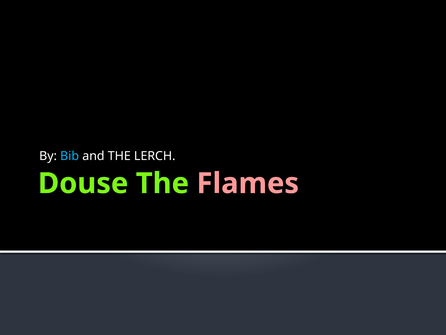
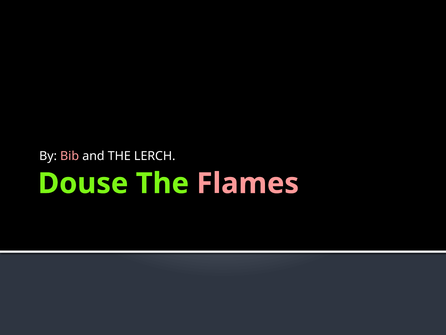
Bib colour: light blue -> pink (70, 156)
